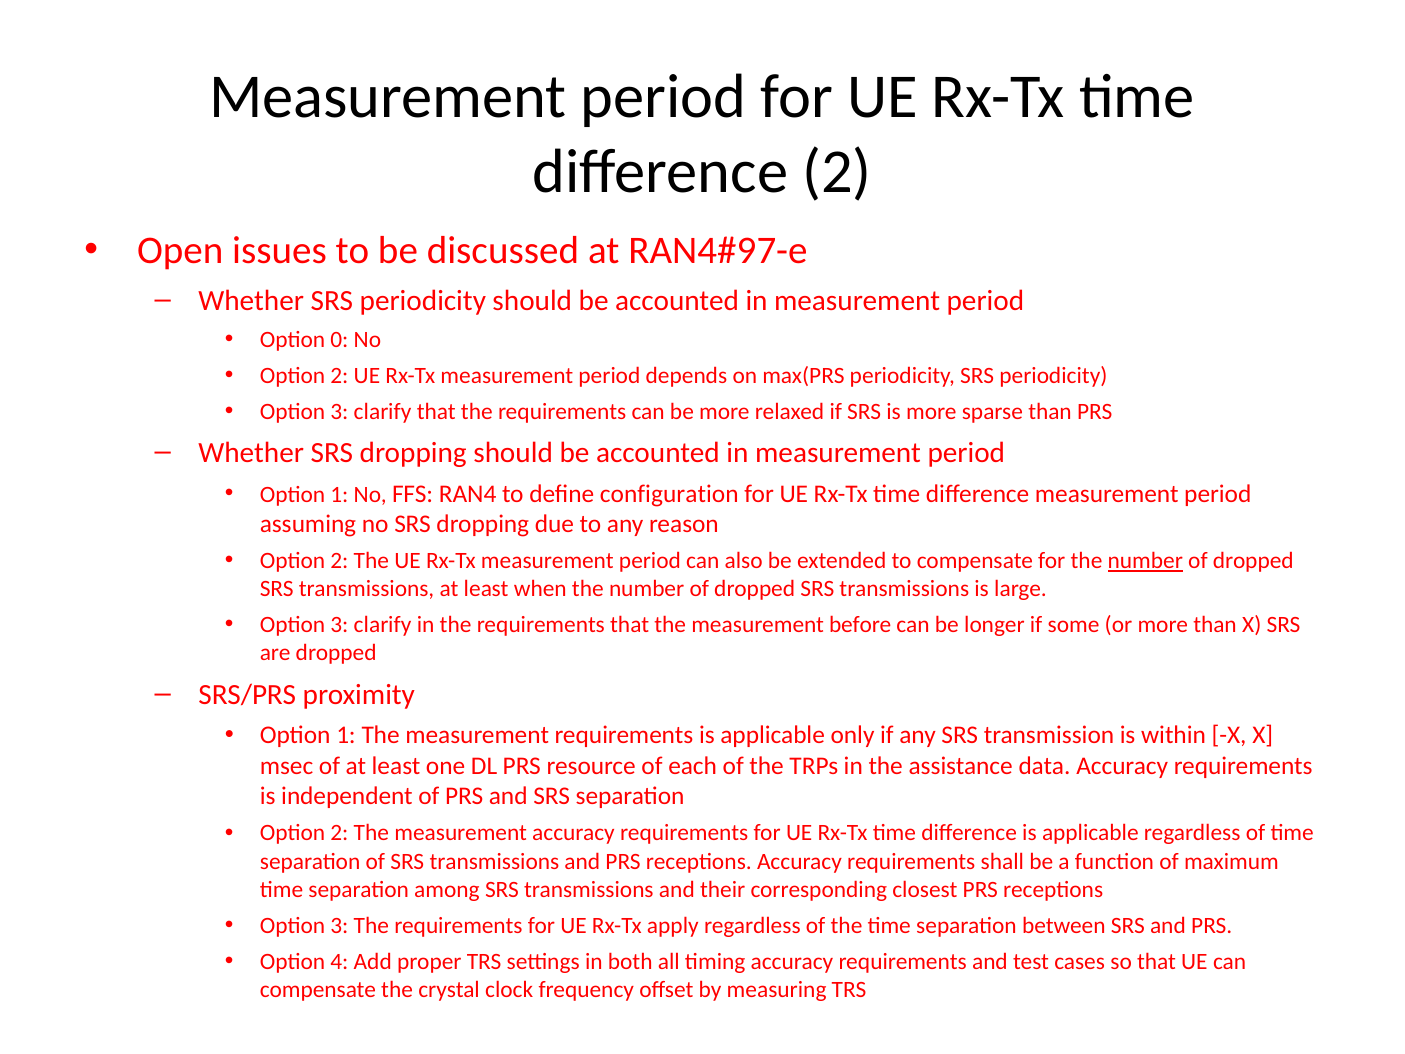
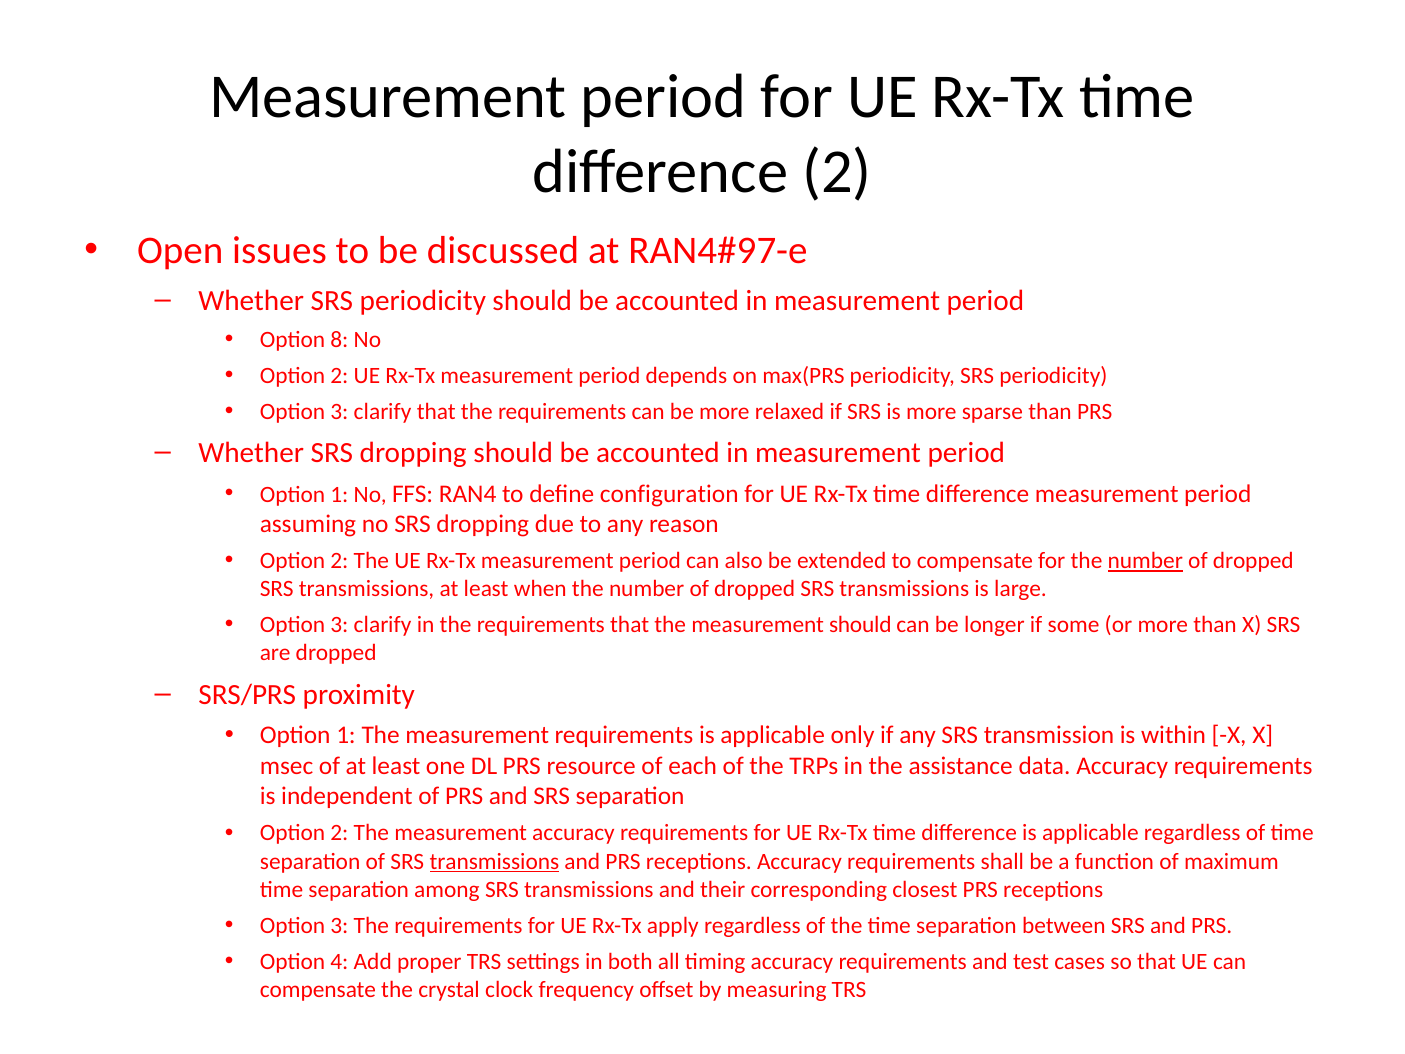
0: 0 -> 8 (339, 340)
measurement before: before -> should (860, 625)
transmissions underline: none -> present (494, 861)
